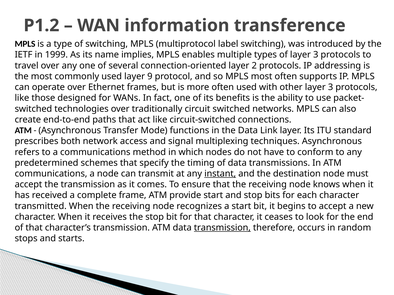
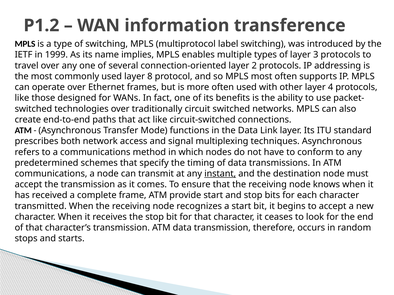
9: 9 -> 8 (150, 77)
other layer 3: 3 -> 4 (331, 87)
transmission underline: present -> none (222, 228)
